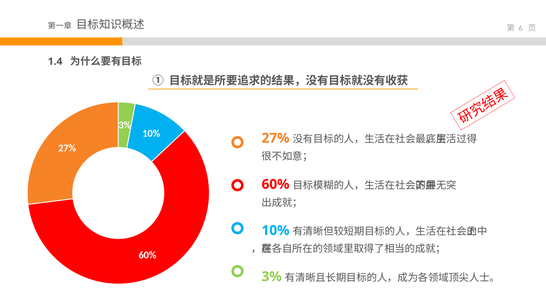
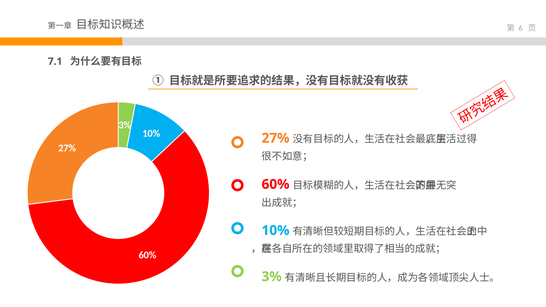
1.4: 1.4 -> 7.1 (55, 61)
